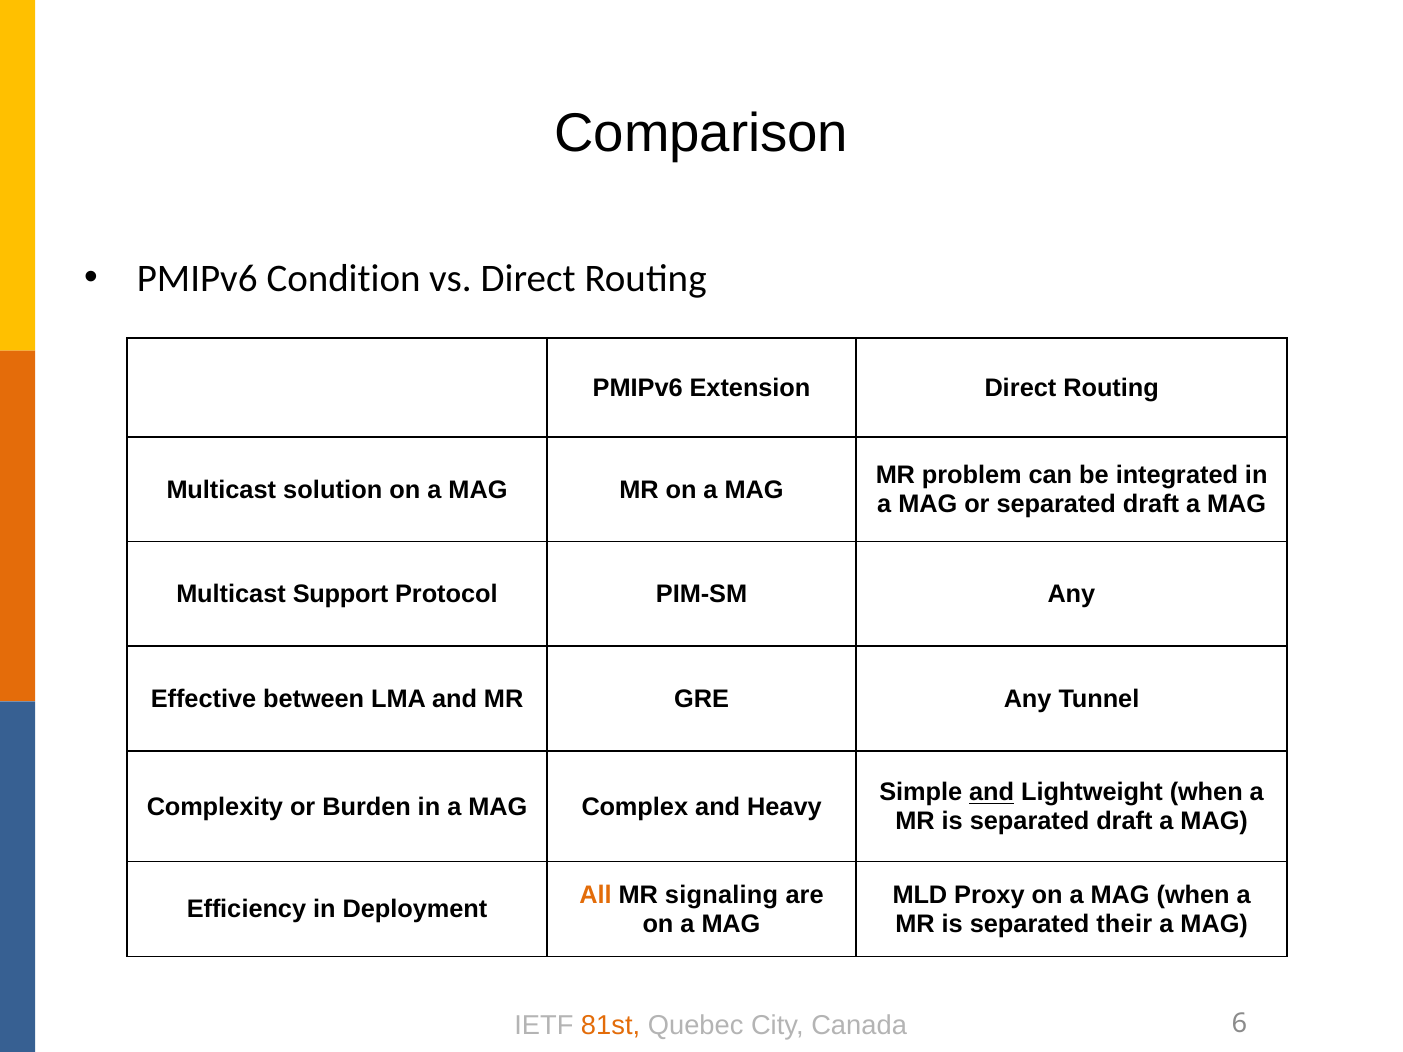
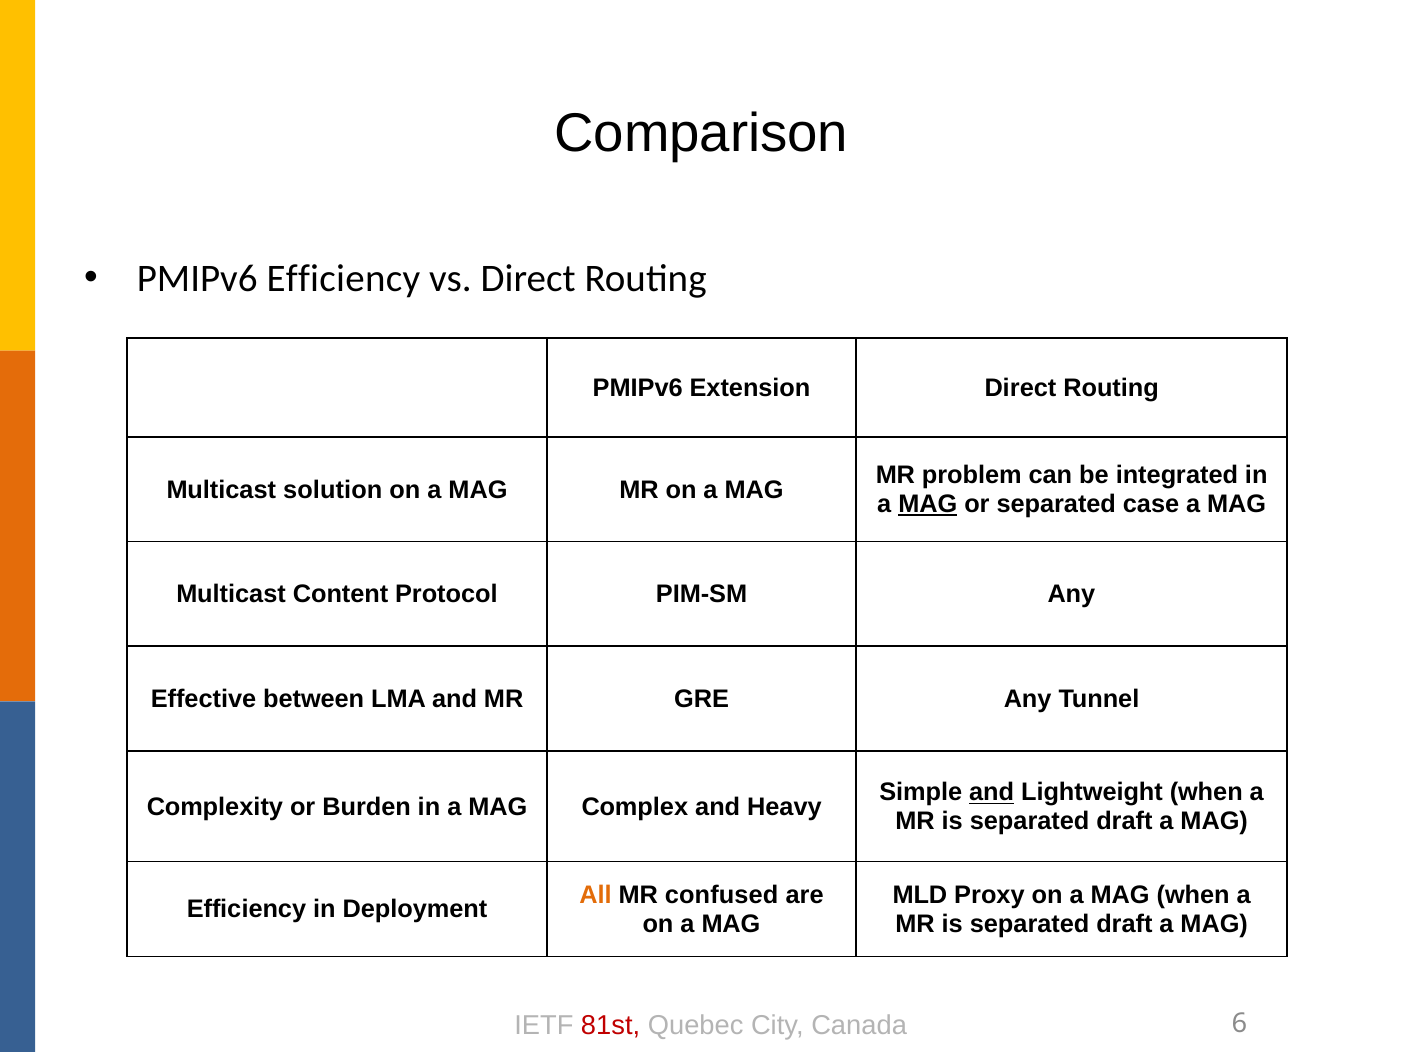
PMIPv6 Condition: Condition -> Efficiency (343, 279)
MAG underline: none -> present (928, 504)
or separated draft: draft -> case (1151, 504)
Support: Support -> Content (341, 594)
signaling: signaling -> confused (722, 896)
their: their -> draft (1124, 924)
81st colour: orange -> red (611, 1026)
